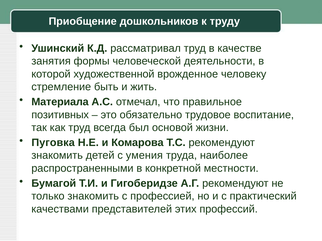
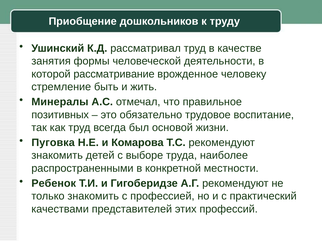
художественной: художественной -> рассматривание (114, 74)
Материала: Материала -> Минералы (60, 102)
умения: умения -> выборе (144, 156)
Бумагой: Бумагой -> Ребенок (54, 184)
